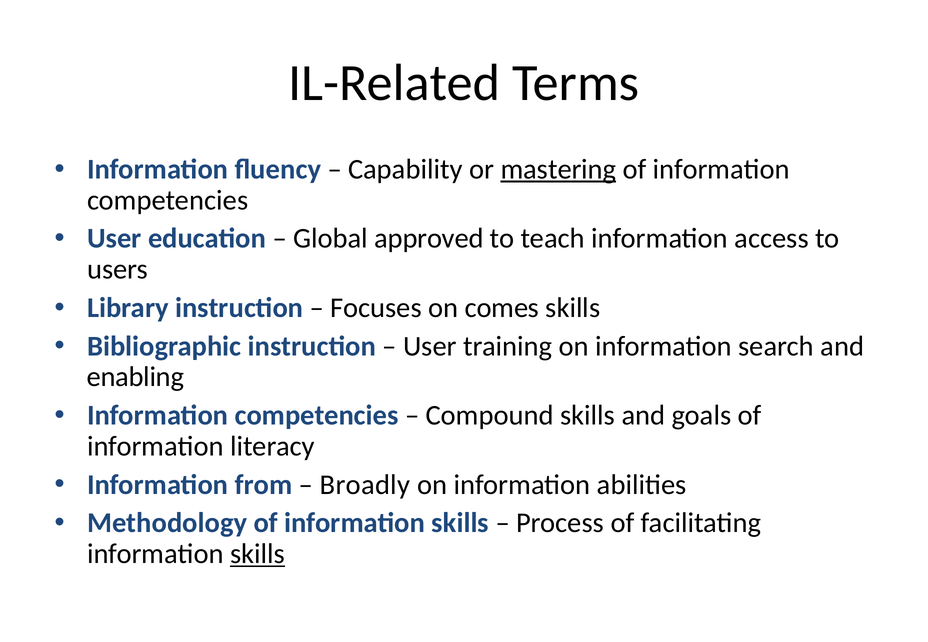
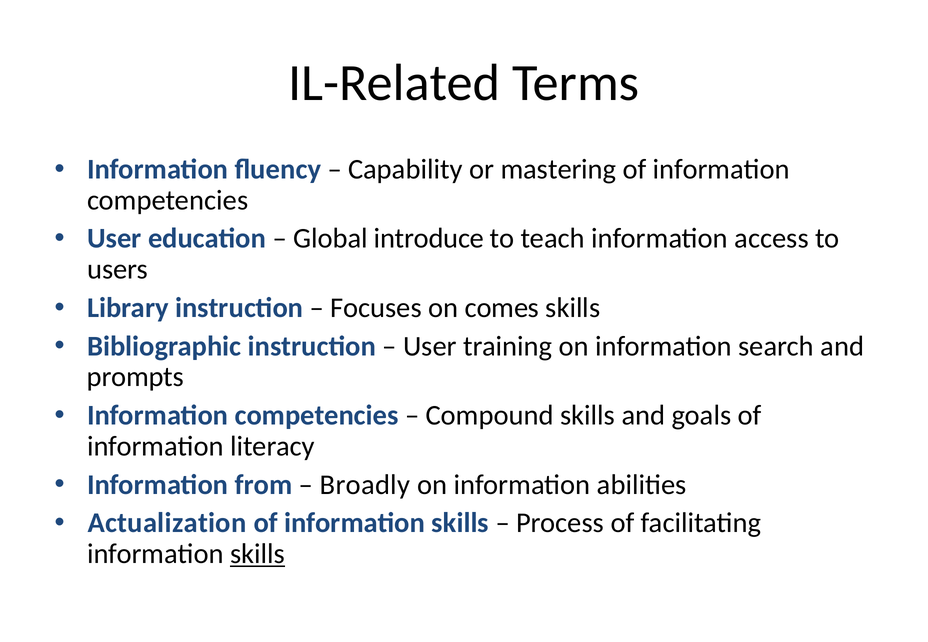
mastering underline: present -> none (558, 169)
approved: approved -> introduce (429, 239)
enabling: enabling -> prompts (135, 377)
Methodology: Methodology -> Actualization (167, 523)
